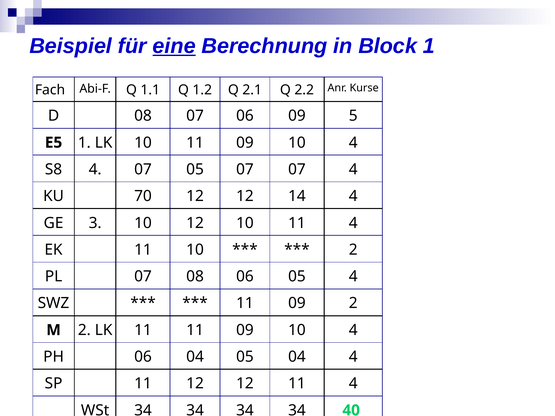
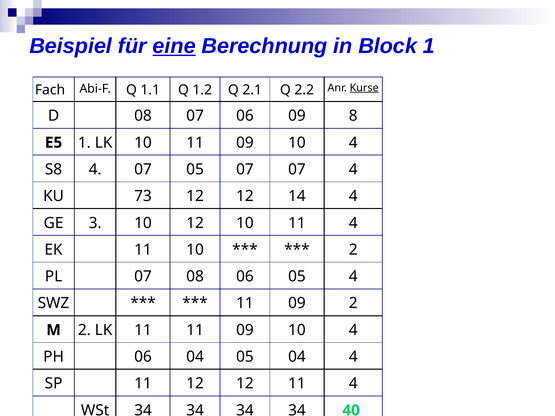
Kurse underline: none -> present (364, 88)
5: 5 -> 8 (353, 116)
70: 70 -> 73 (143, 196)
